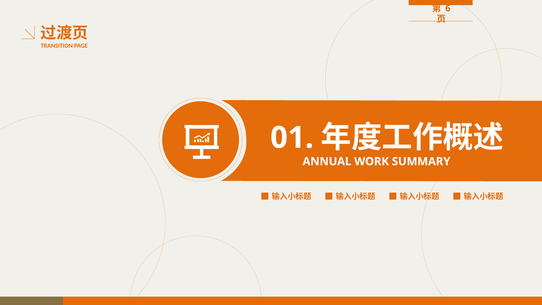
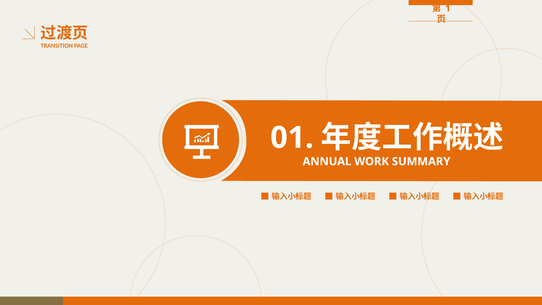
6: 6 -> 1 (448, 8)
